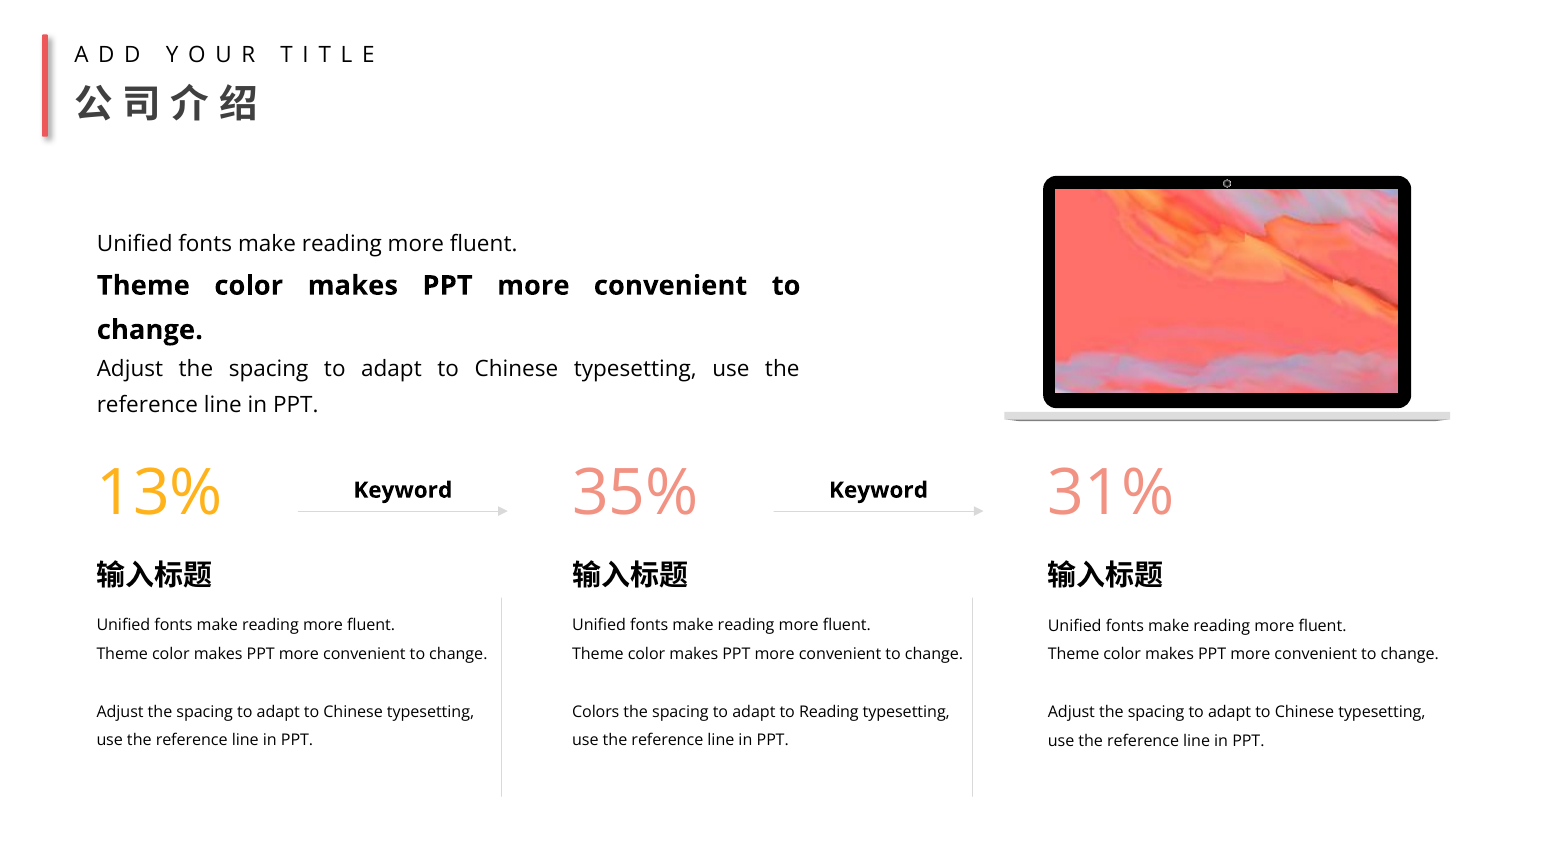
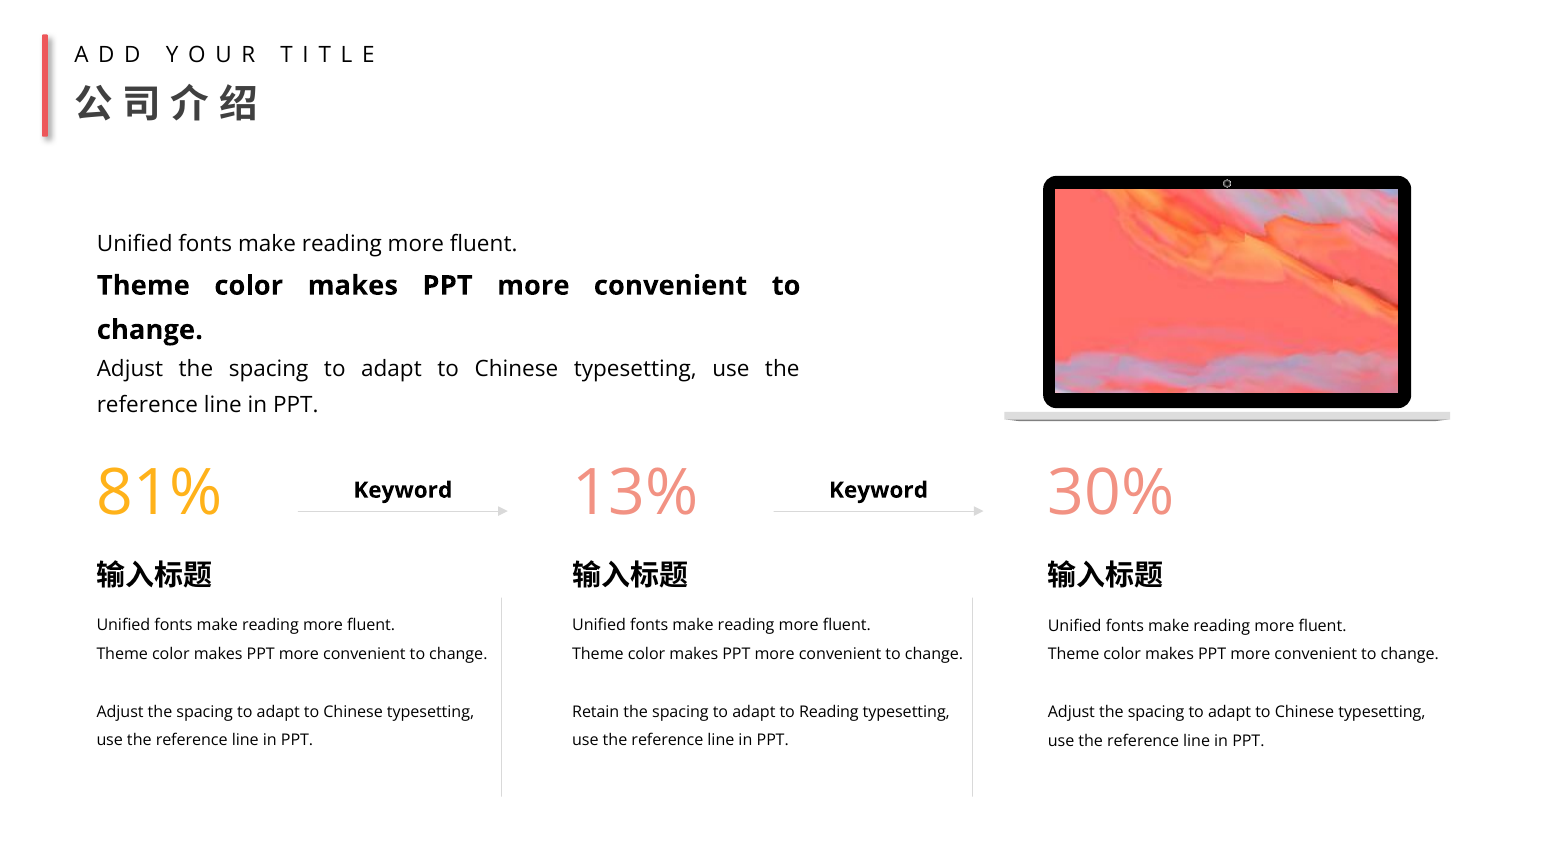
13%: 13% -> 81% (160, 494)
35%: 35% -> 13% (635, 494)
31%: 31% -> 30% (1111, 494)
Colors: Colors -> Retain (596, 712)
